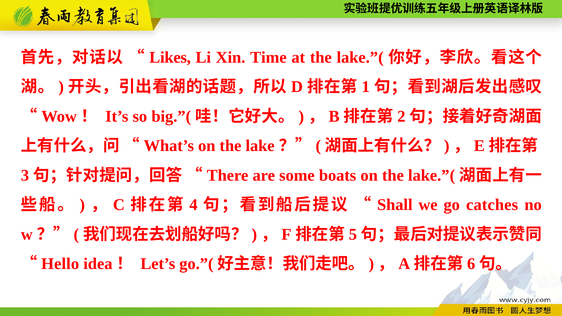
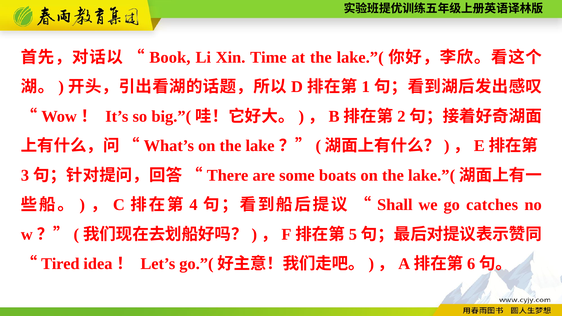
Likes: Likes -> Book (170, 57)
Hello: Hello -> Tired (60, 264)
